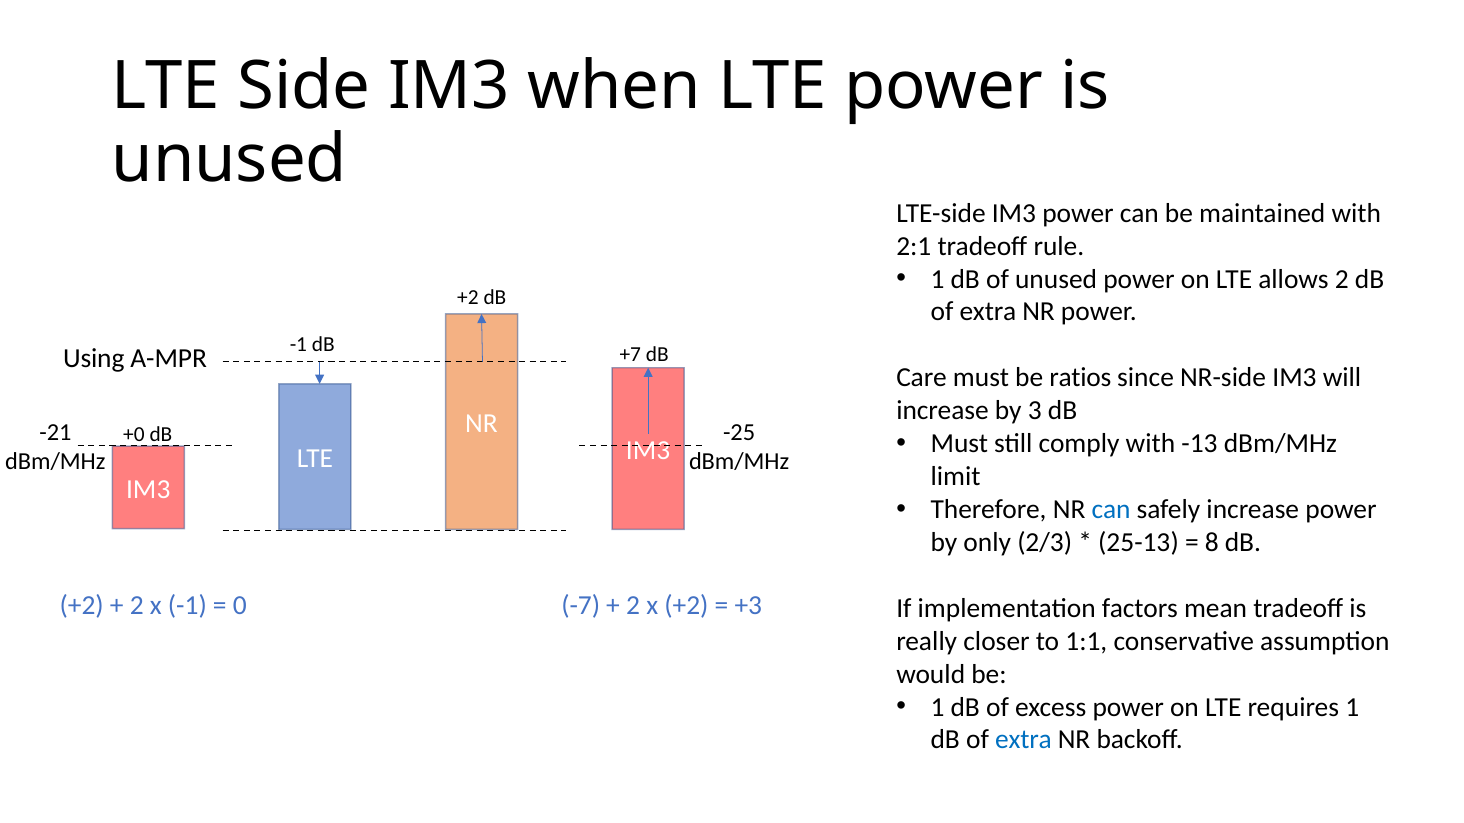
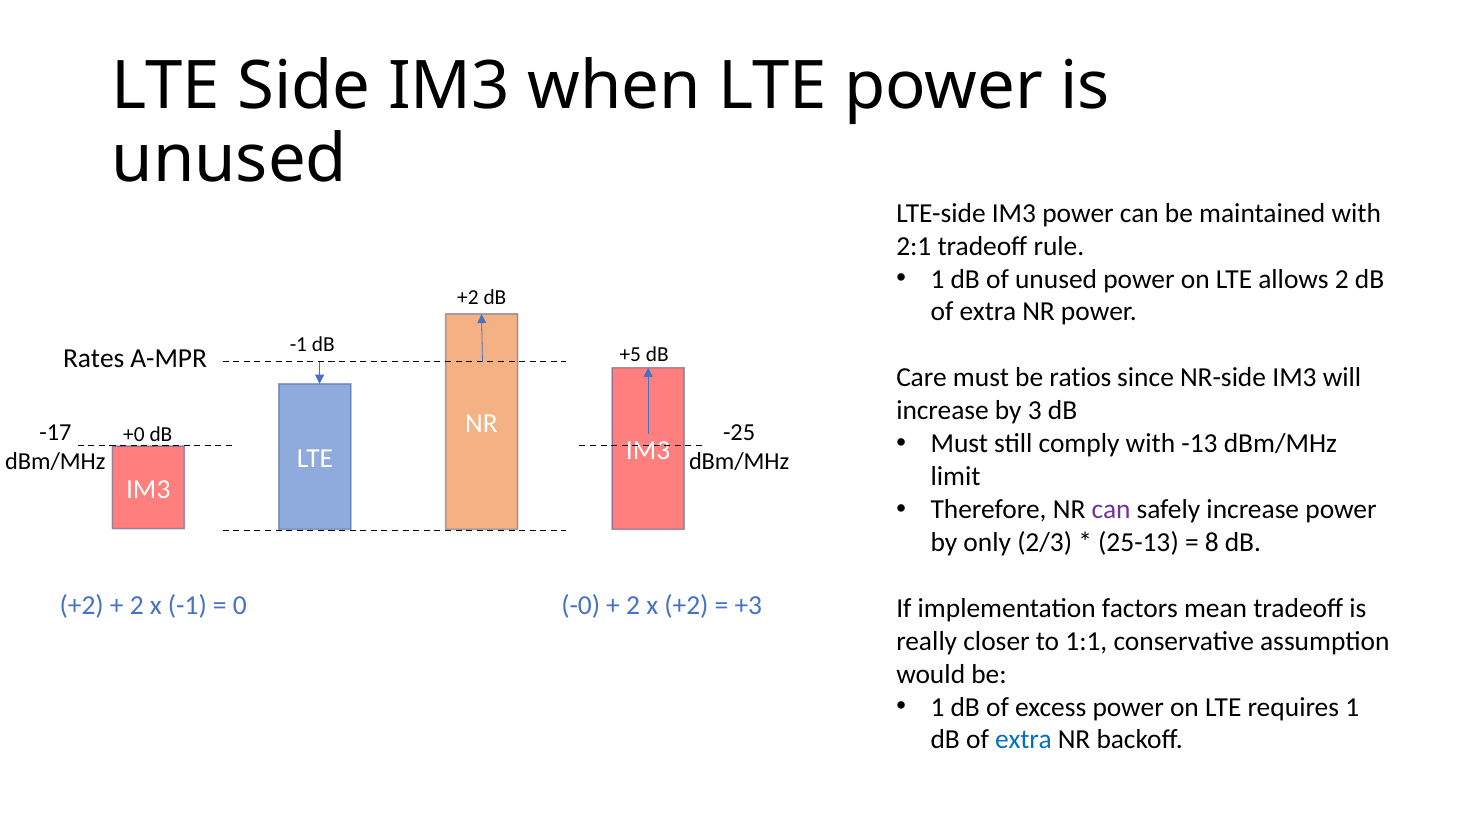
+7: +7 -> +5 (630, 355)
Using: Using -> Rates (94, 359)
-21: -21 -> -17 (55, 433)
can colour: blue -> purple (1111, 510)
-7: -7 -> -0 (581, 606)
